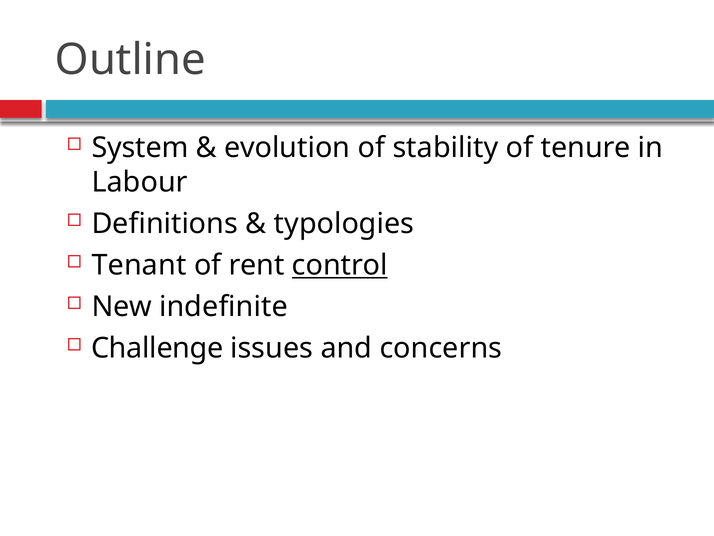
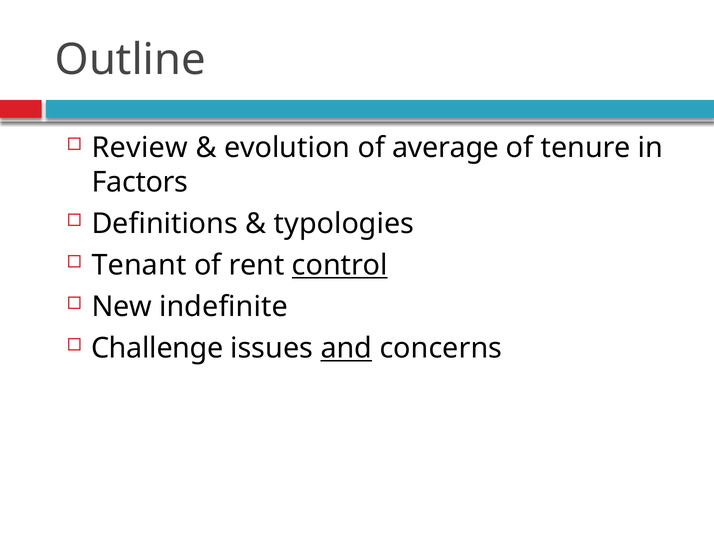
System: System -> Review (140, 148)
stability: stability -> average (446, 148)
Labour: Labour -> Factors (140, 182)
and underline: none -> present (346, 348)
